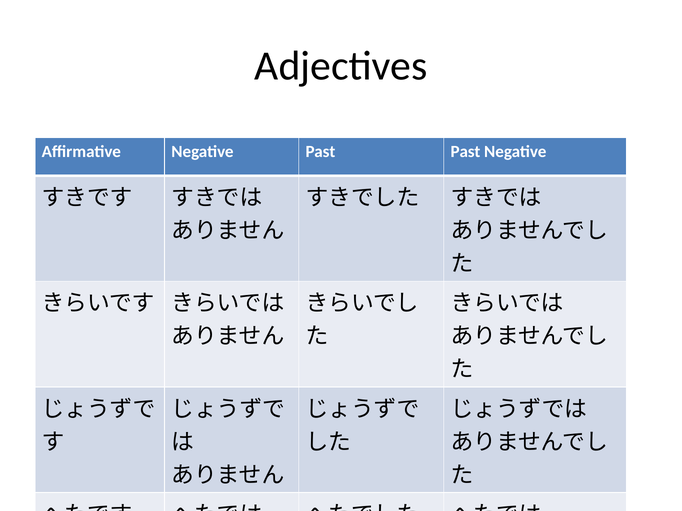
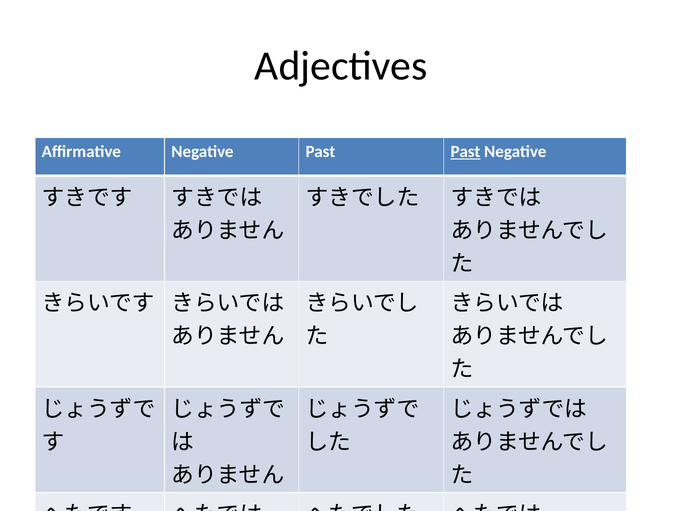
Past underline: none -> present (465, 152)
